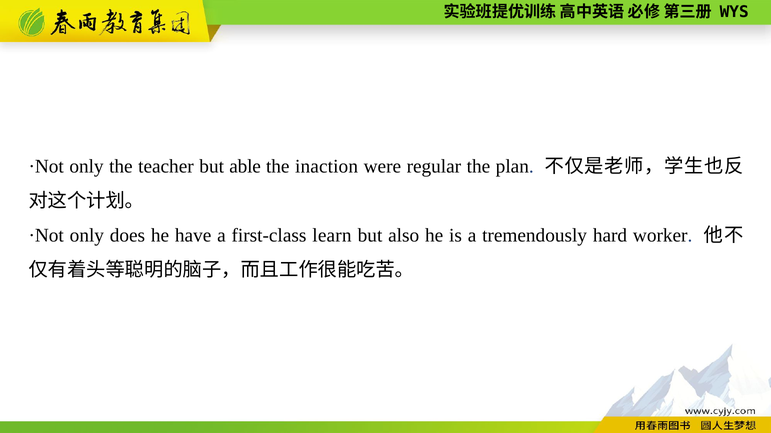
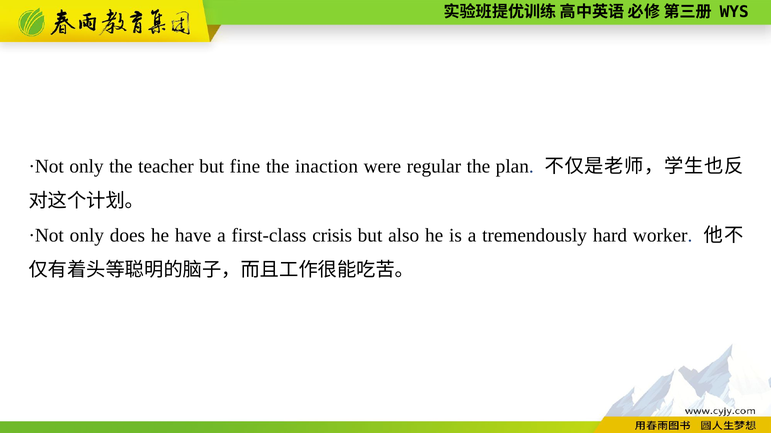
able: able -> fine (245, 166)
learn: learn -> crisis (332, 236)
